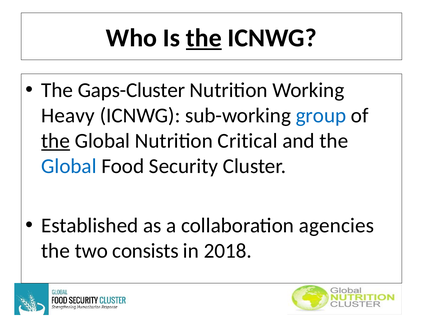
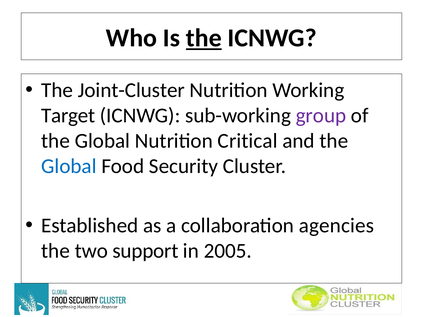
Gaps-Cluster: Gaps-Cluster -> Joint-Cluster (131, 90)
Heavy: Heavy -> Target (68, 116)
group colour: blue -> purple (321, 116)
the underline: present -> none (56, 141)
consists: consists -> support (146, 251)
2018: 2018 -> 2005 (228, 251)
